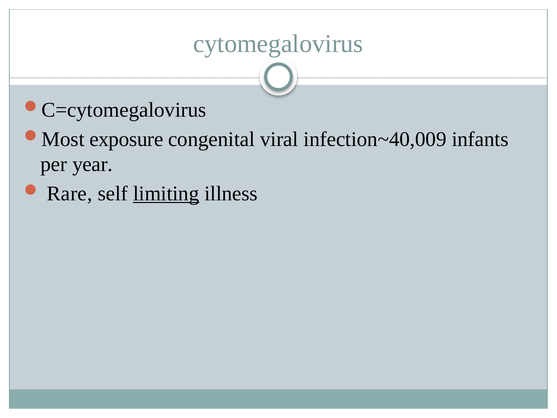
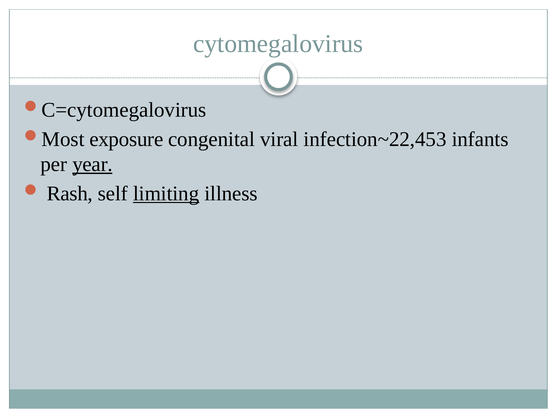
infection~40,009: infection~40,009 -> infection~22,453 (375, 139)
year underline: none -> present (93, 164)
Rare: Rare -> Rash (70, 193)
